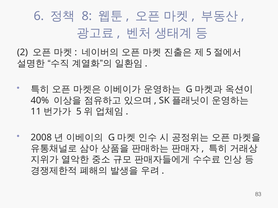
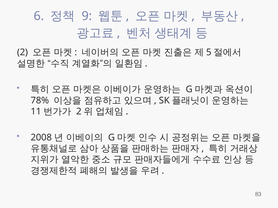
8: 8 -> 9 (87, 16)
40%: 40% -> 78% (40, 101)
5: 5 -> 2 (79, 112)
